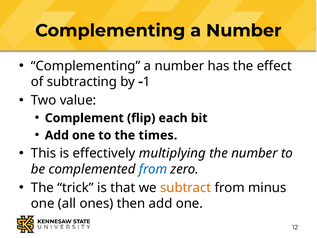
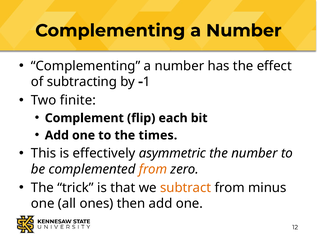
value: value -> finite (78, 100)
multiplying: multiplying -> asymmetric (172, 153)
from colour: blue -> orange (153, 169)
